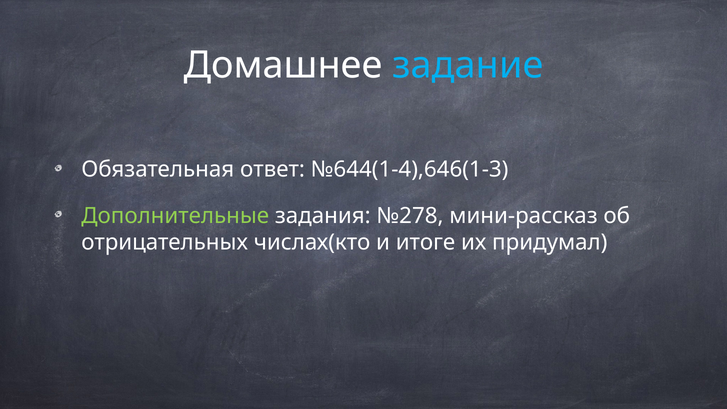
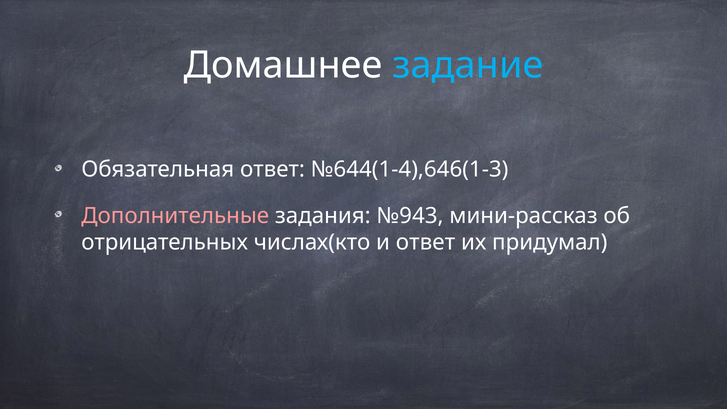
Дополнительные colour: light green -> pink (175, 216)
№278: №278 -> №943 (410, 216)
и итоге: итоге -> ответ (425, 242)
